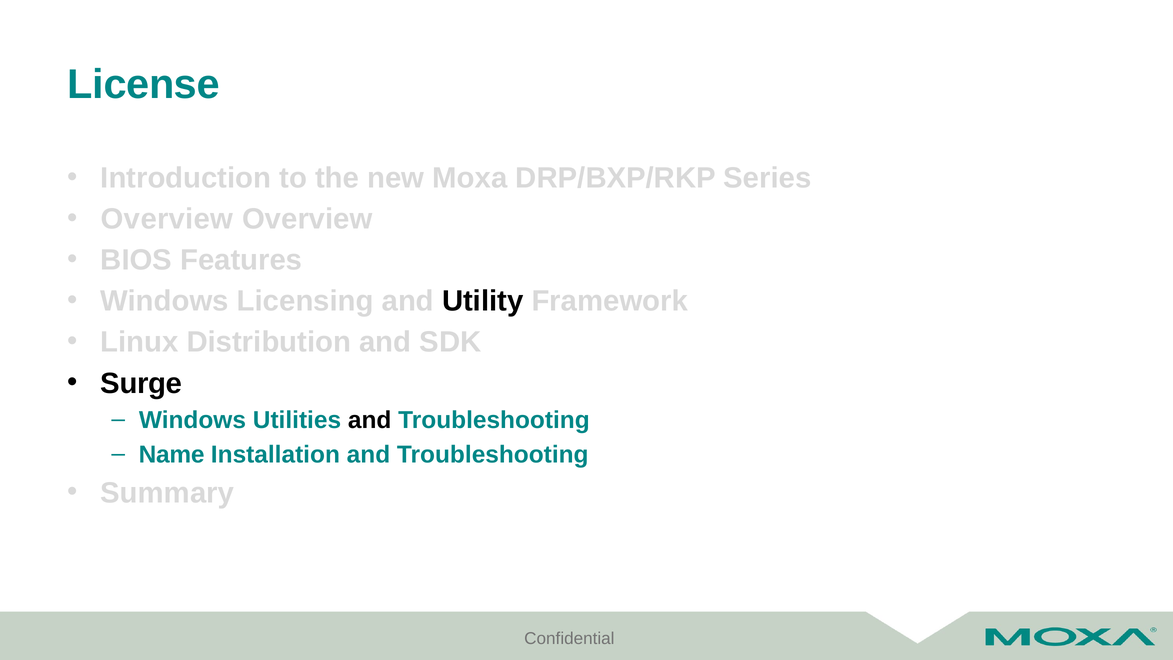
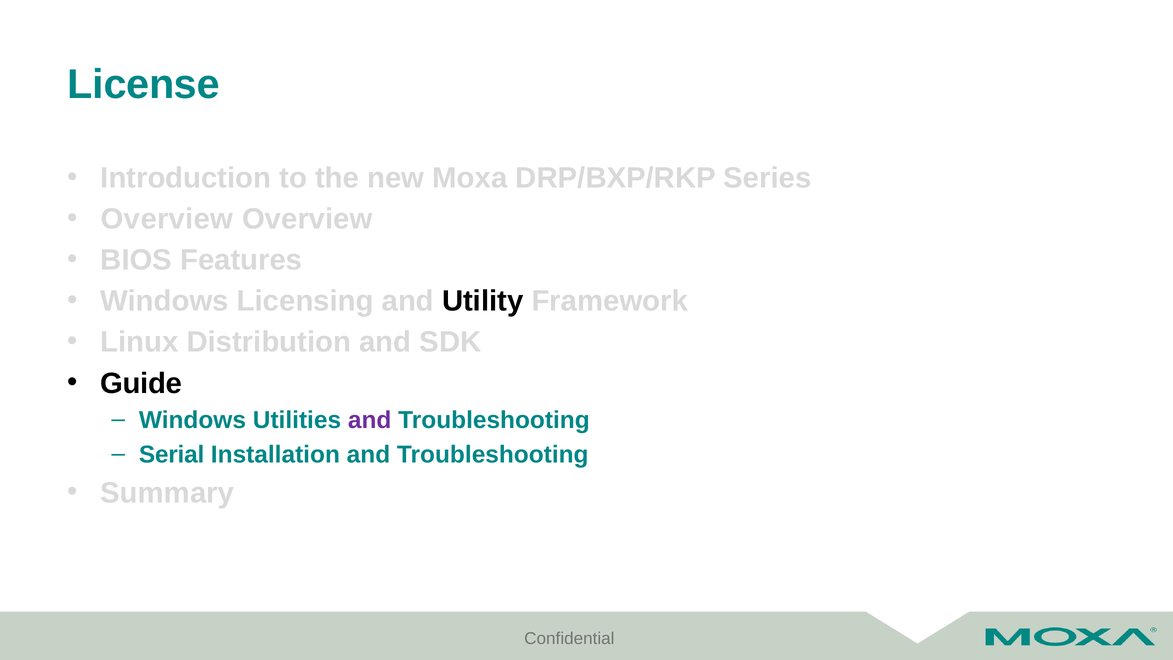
Surge: Surge -> Guide (141, 383)
and colour: black -> purple (370, 420)
Name: Name -> Serial (172, 454)
